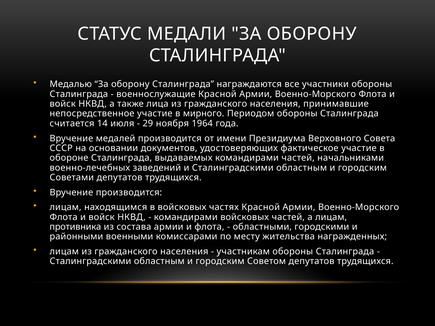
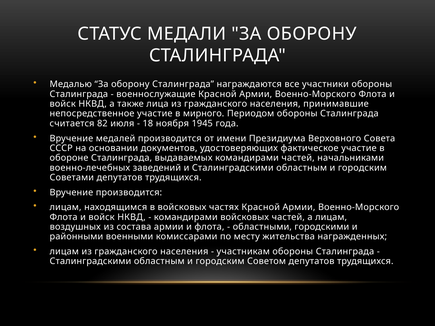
14: 14 -> 82 (102, 124)
29: 29 -> 18 (148, 124)
1964: 1964 -> 1945 (202, 124)
противника: противника -> воздушных (75, 227)
